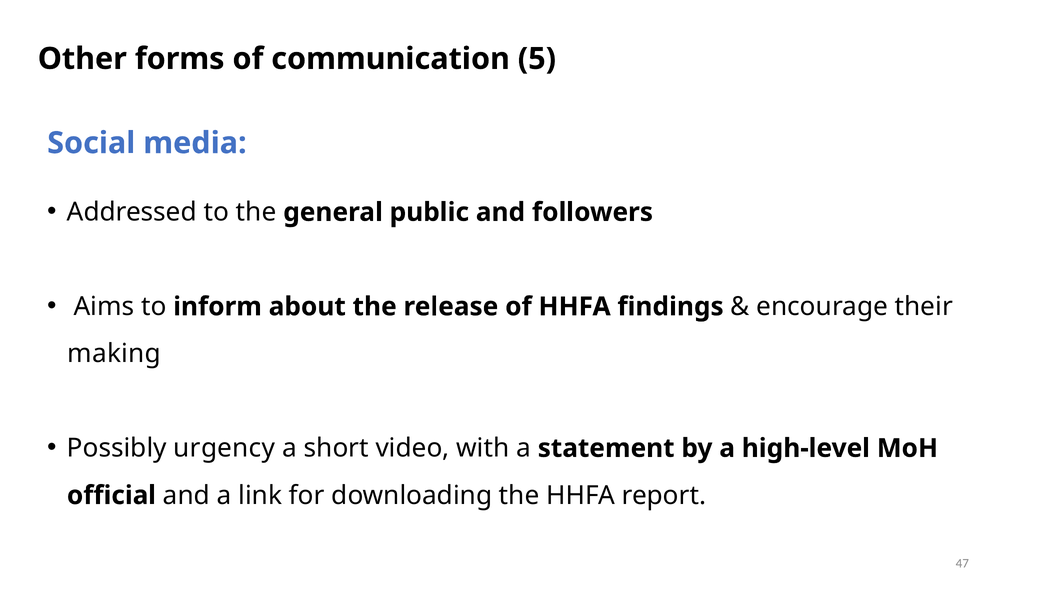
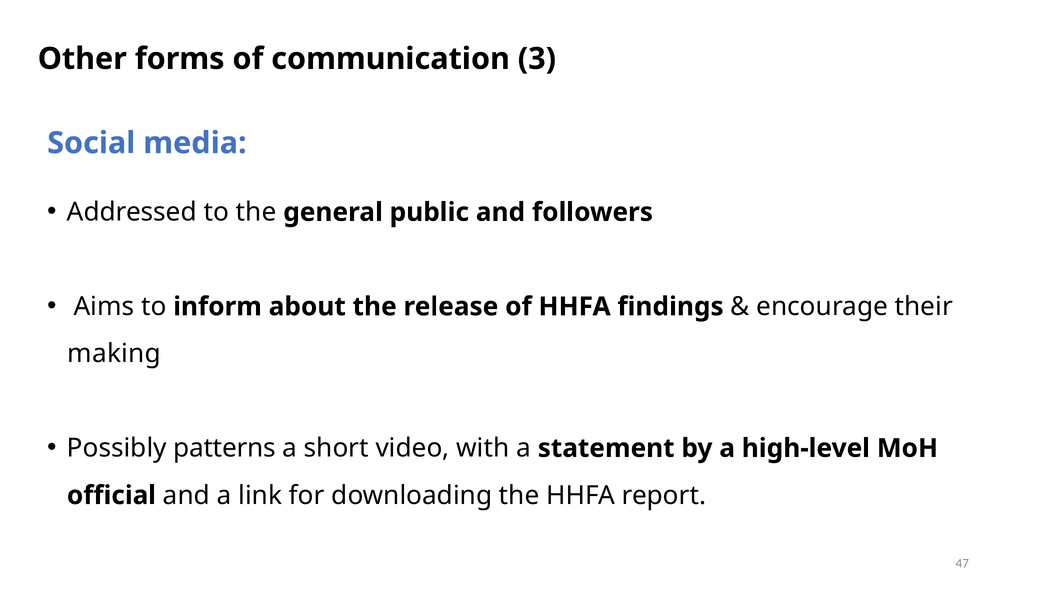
5: 5 -> 3 (537, 59)
urgency: urgency -> patterns (225, 448)
